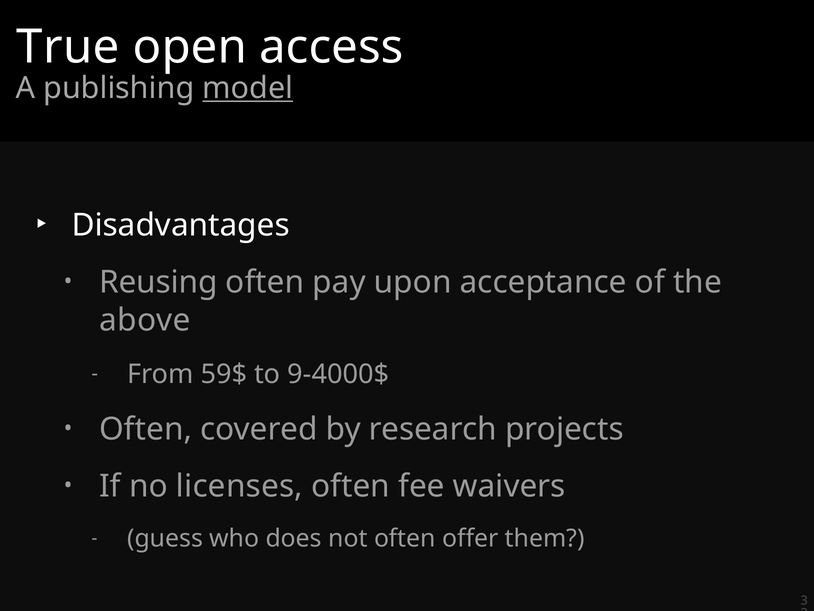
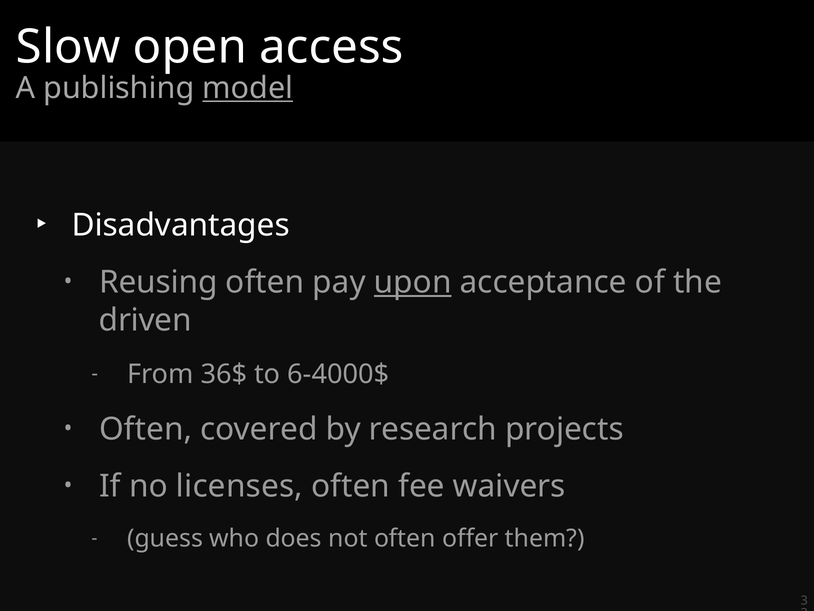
True: True -> Slow (68, 47)
upon underline: none -> present (413, 282)
above: above -> driven (145, 320)
59$: 59$ -> 36$ (224, 374)
9-4000$: 9-4000$ -> 6-4000$ (338, 374)
